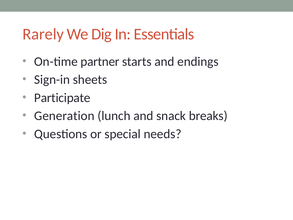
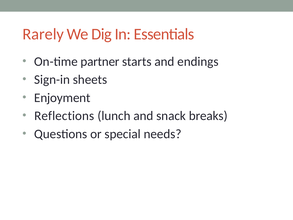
Participate: Participate -> Enjoyment (62, 98)
Generation: Generation -> Reflections (64, 116)
